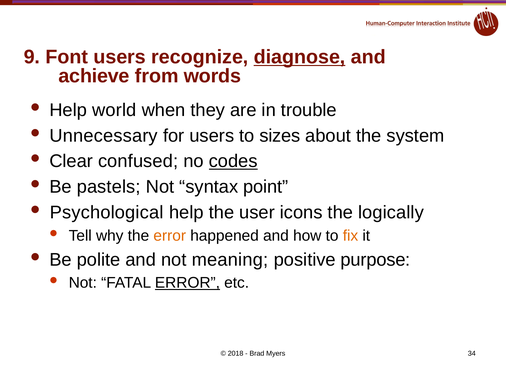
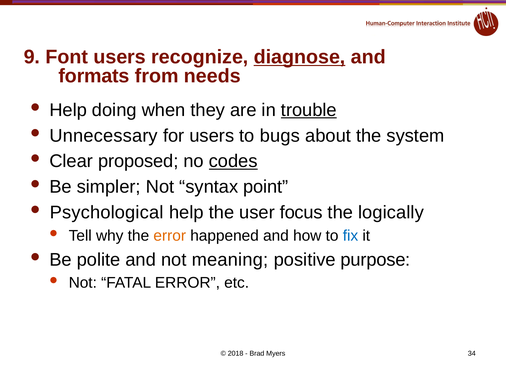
achieve: achieve -> formats (94, 76)
words: words -> needs (212, 76)
world: world -> doing (114, 110)
trouble underline: none -> present (309, 110)
sizes: sizes -> bugs (280, 135)
confused: confused -> proposed (138, 161)
pastels: pastels -> simpler (109, 187)
icons: icons -> focus (301, 212)
fix colour: orange -> blue (350, 235)
ERROR underline: present -> none (187, 282)
